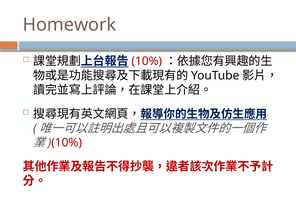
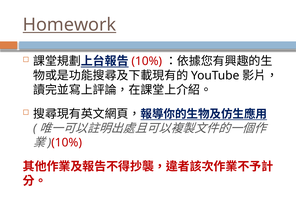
Homework underline: none -> present (69, 25)
